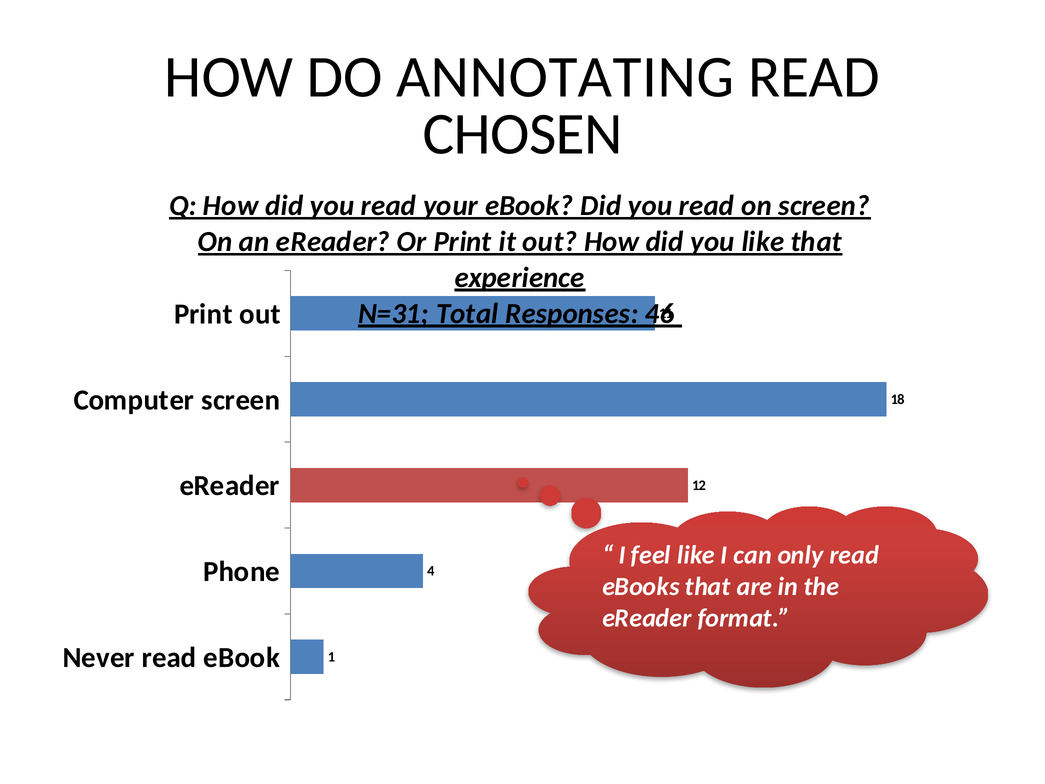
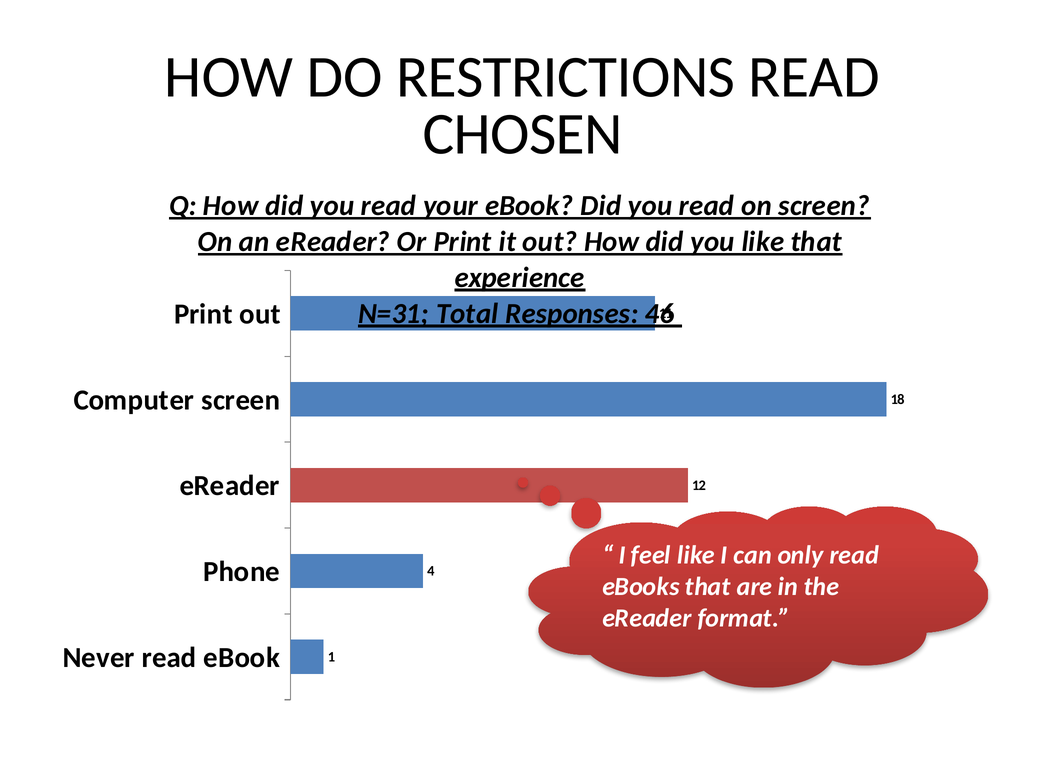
ANNOTATING: ANNOTATING -> RESTRICTIONS (566, 77)
